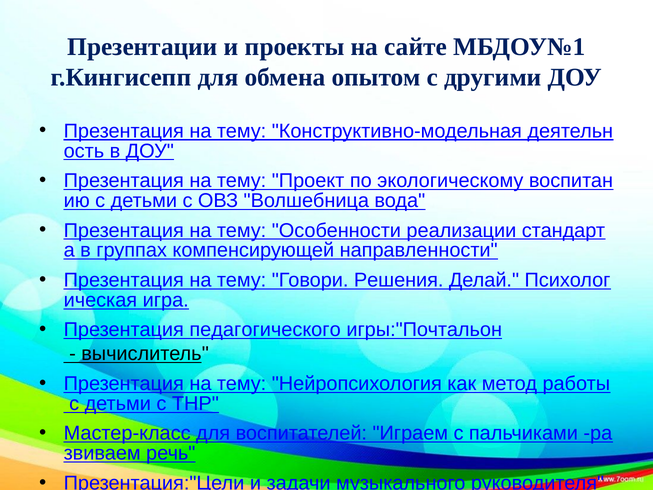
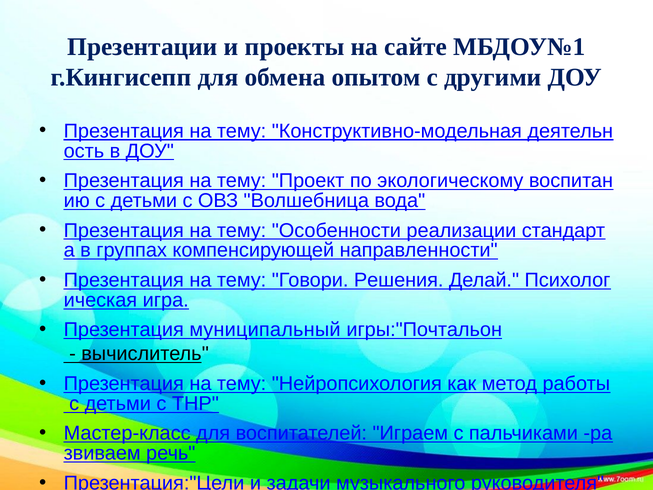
педагогического: педагогического -> муниципальный (265, 330)
